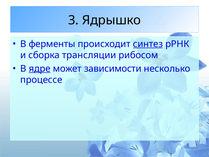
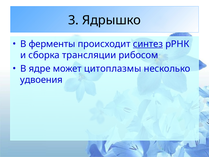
ядре underline: present -> none (40, 68)
зависимости: зависимости -> цитоплазмы (113, 68)
процессе: процессе -> удвоения (41, 80)
